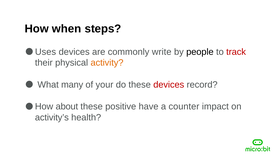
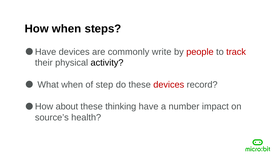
Uses: Uses -> Have (46, 52)
people colour: black -> red (200, 52)
activity colour: orange -> black (107, 63)
What many: many -> when (72, 84)
your: your -> step (104, 84)
positive: positive -> thinking (121, 106)
counter: counter -> number (184, 106)
activity’s: activity’s -> source’s (52, 117)
